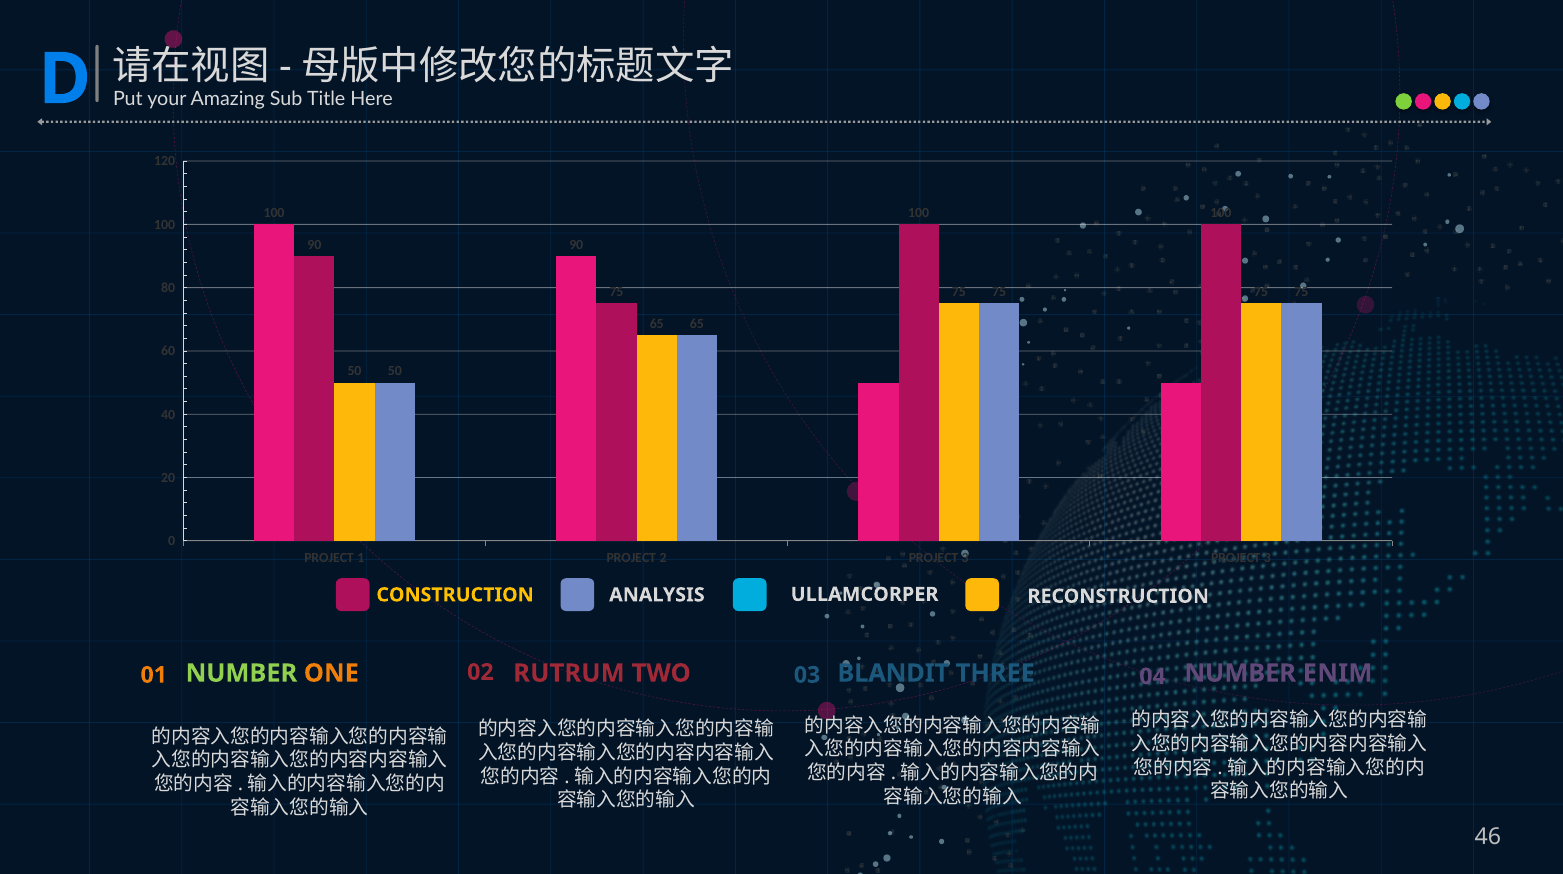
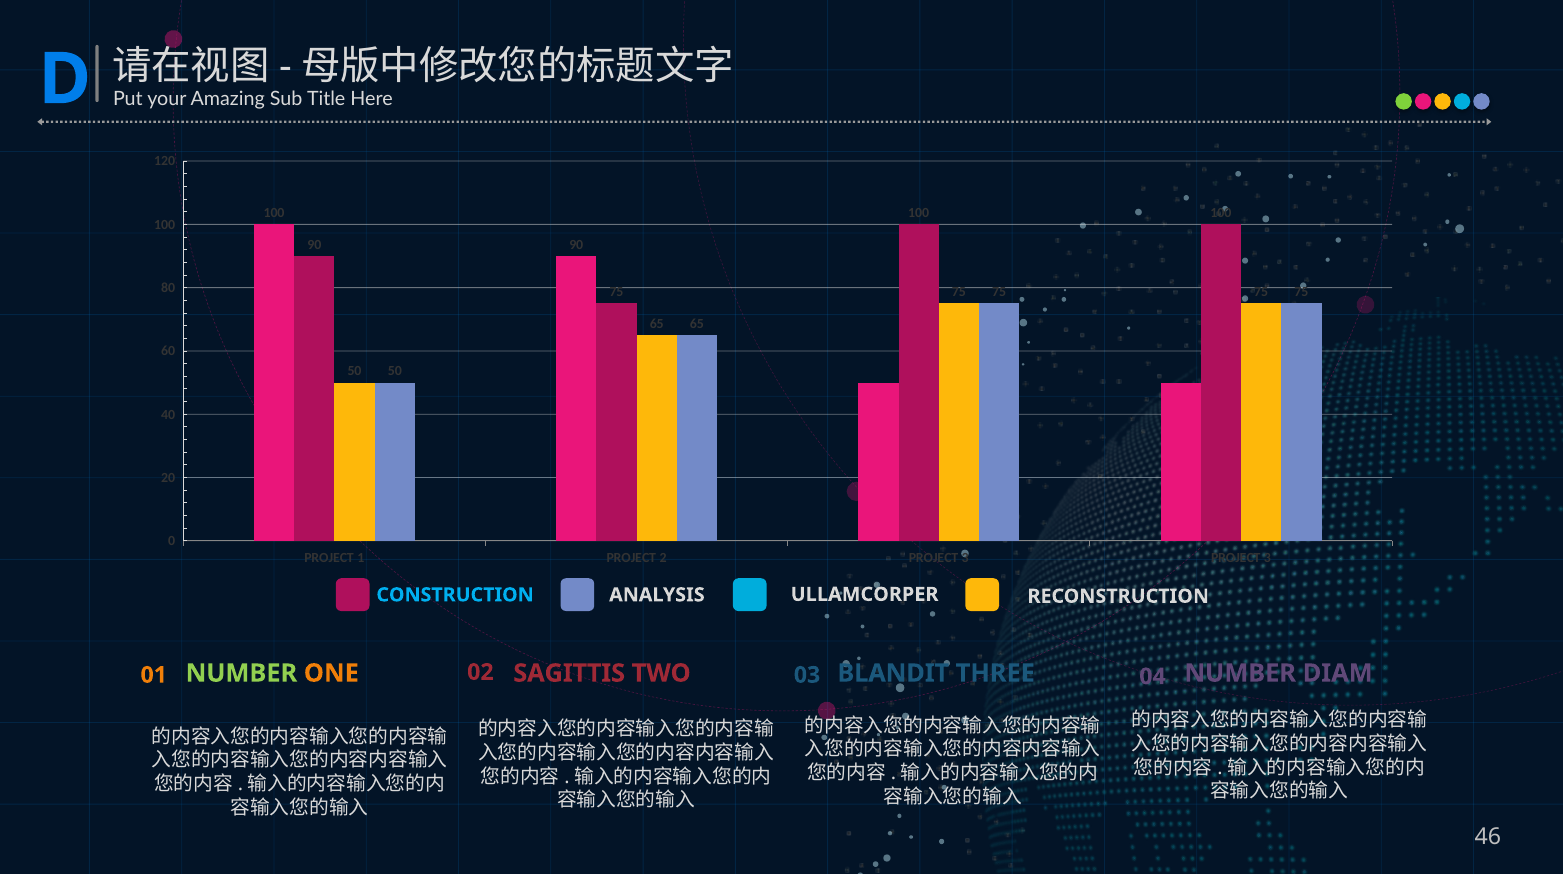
CONSTRUCTION colour: yellow -> light blue (455, 595)
RUTRUM: RUTRUM -> SAGITTIS (569, 673)
ENIM: ENIM -> DIAM (1338, 673)
